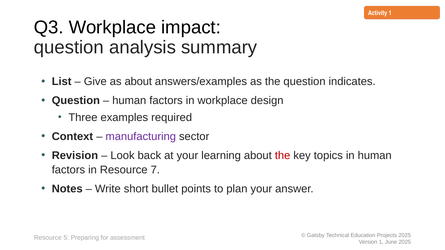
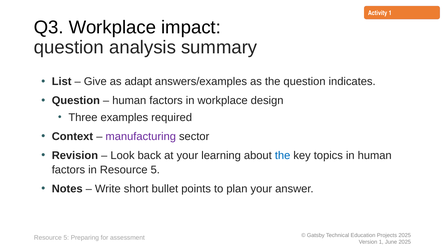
as about: about -> adapt (138, 82)
the colour: red -> blue (283, 156)
in Resource 7: 7 -> 5 (155, 170)
